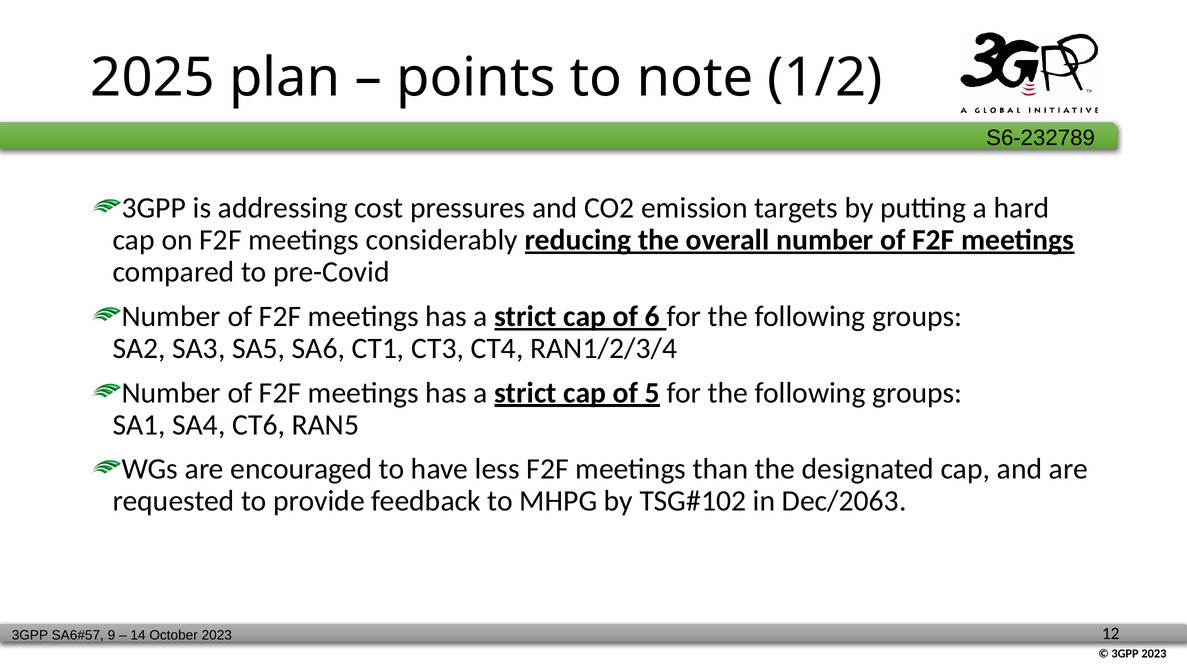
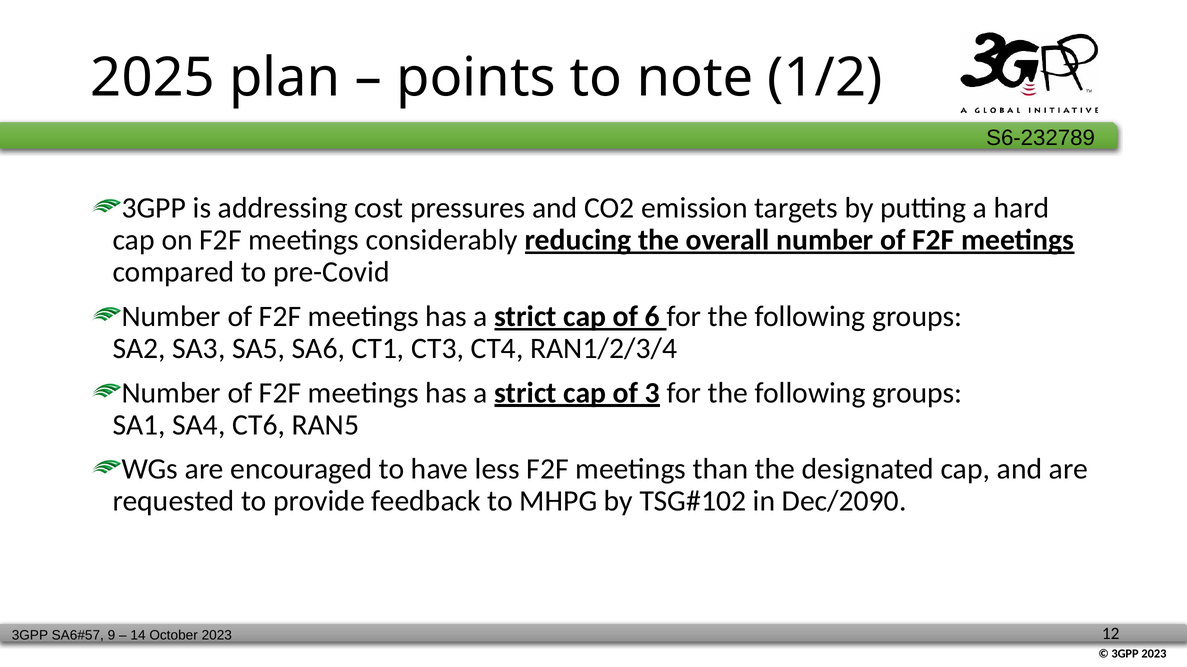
5: 5 -> 3 (652, 393)
Dec/2063: Dec/2063 -> Dec/2090 (844, 502)
